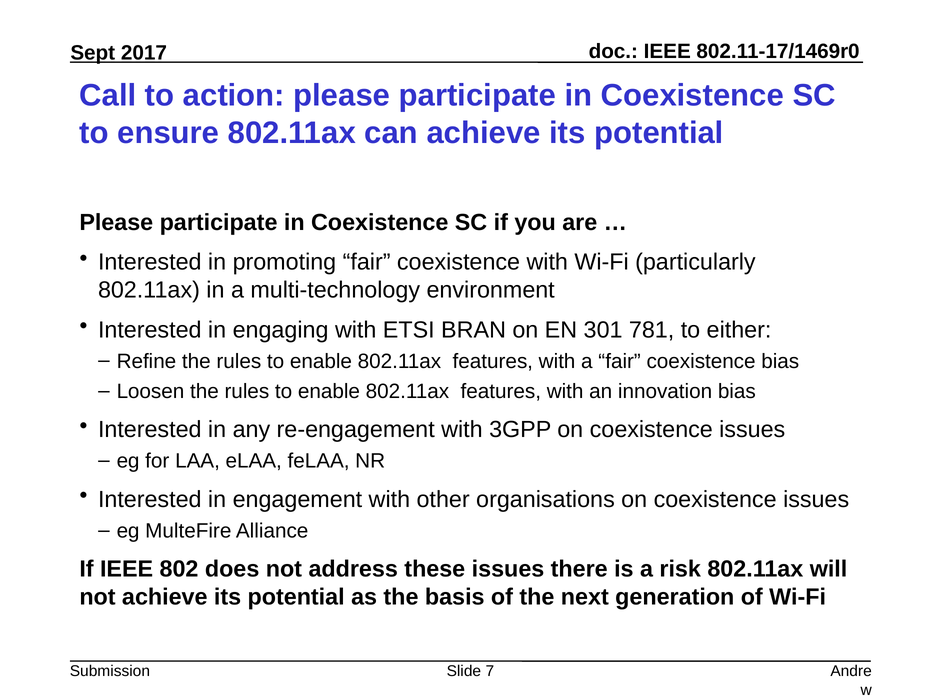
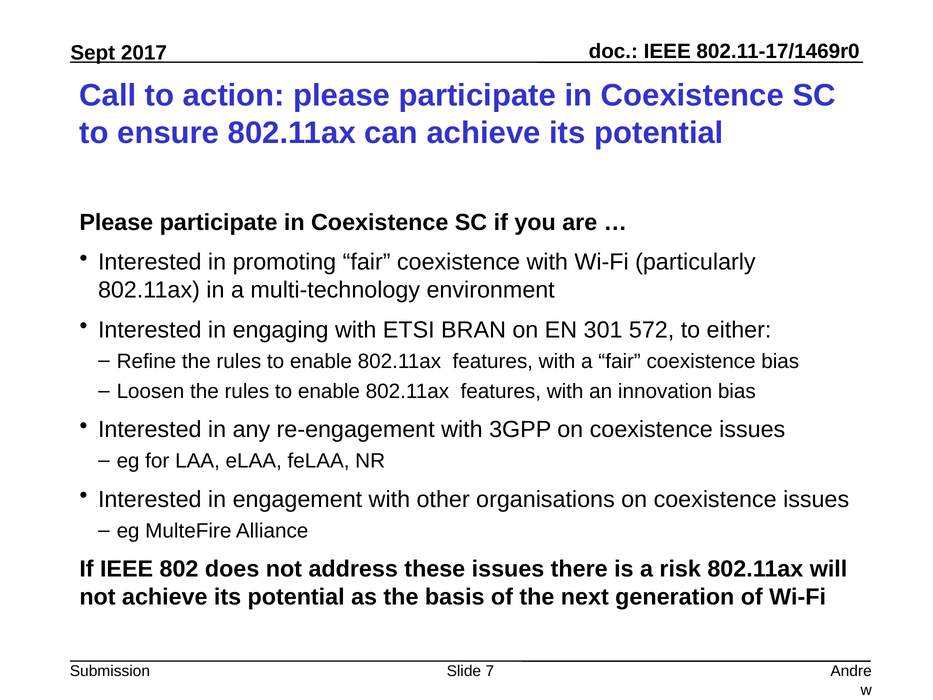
781: 781 -> 572 (652, 330)
